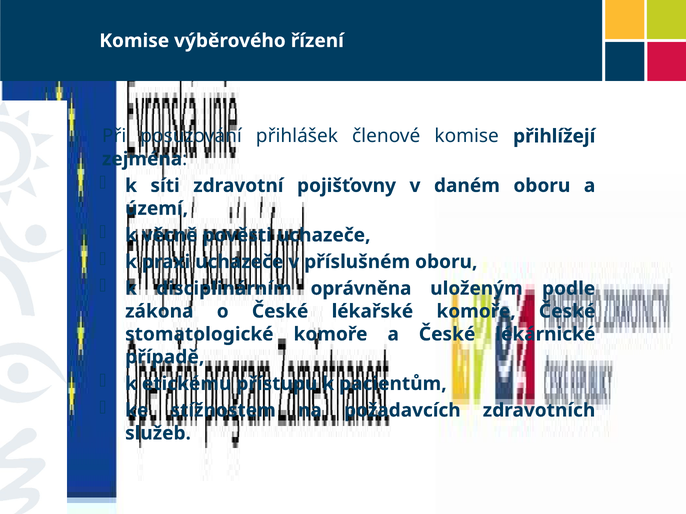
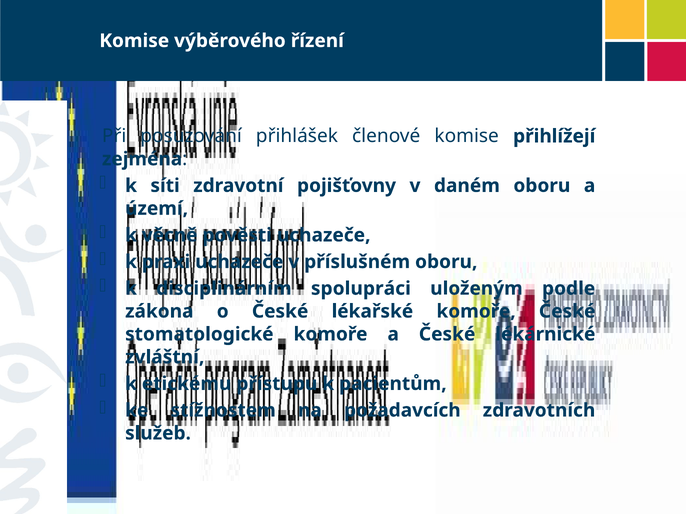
oprávněna: oprávněna -> spolupráci (361, 289)
případě: případě -> zvláštní (165, 357)
